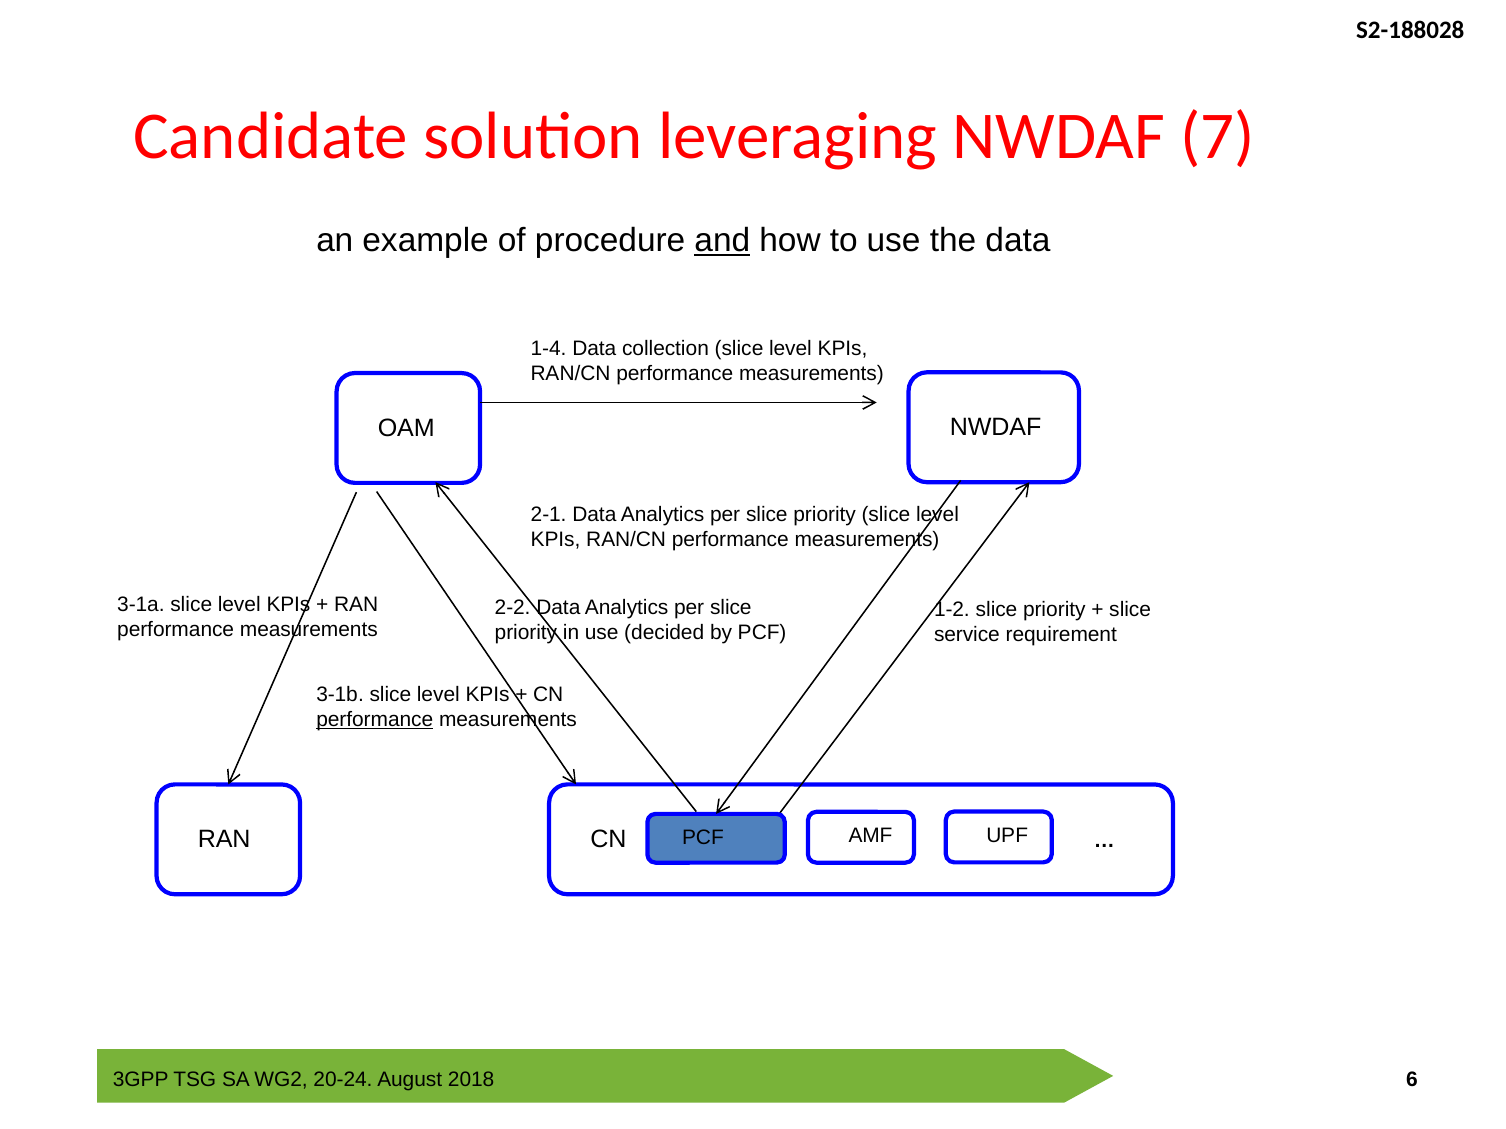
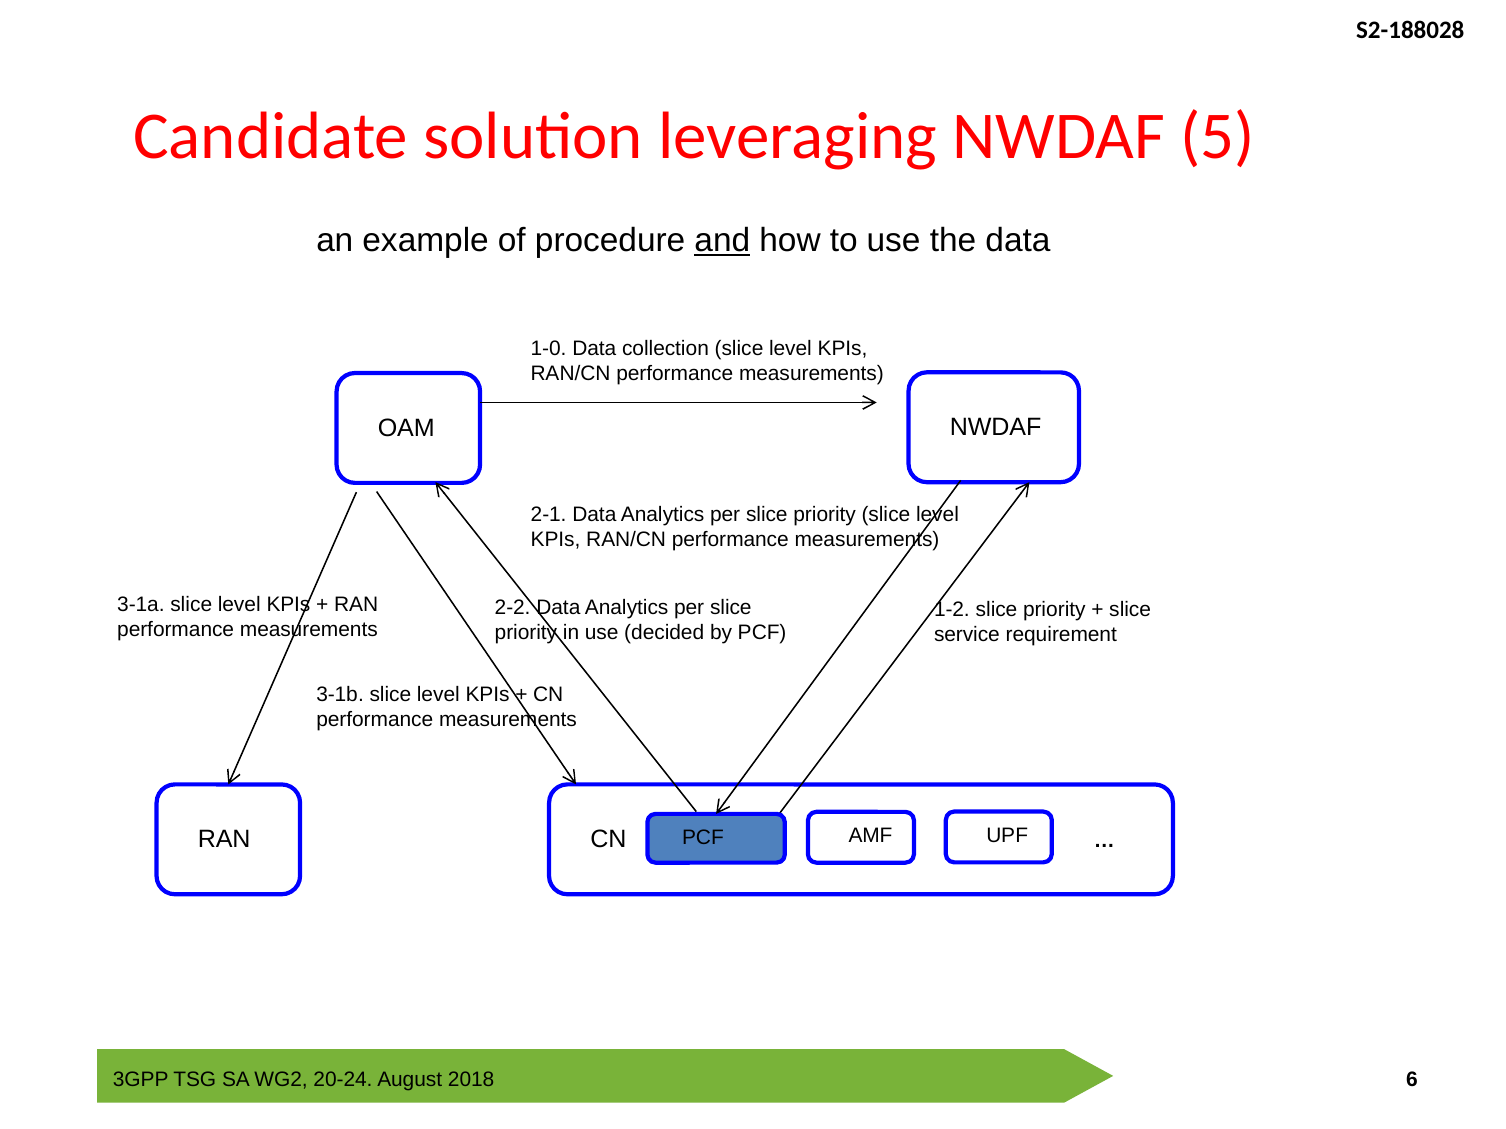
7: 7 -> 5 (1217, 136)
1-4: 1-4 -> 1-0 (549, 349)
performance underline: present -> none (375, 720)
